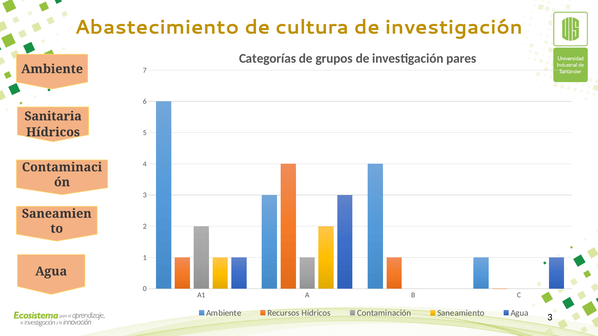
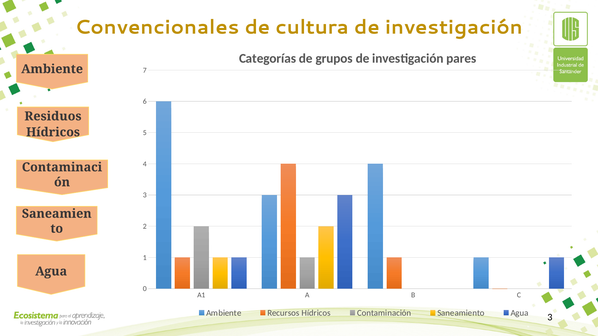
Abastecimiento: Abastecimiento -> Convencionales (157, 27)
Sanitaria: Sanitaria -> Residuos (53, 116)
